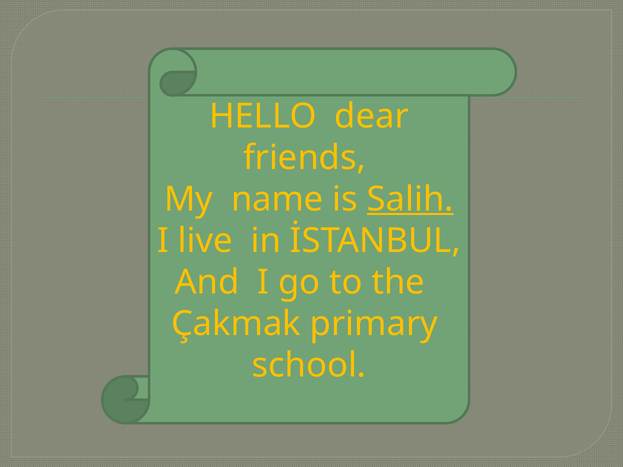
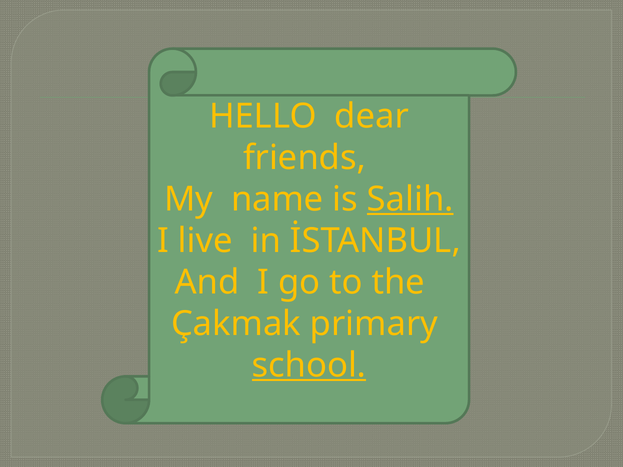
school underline: none -> present (309, 365)
